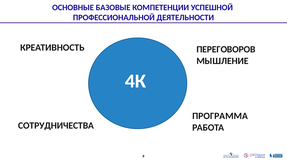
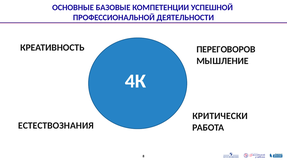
ПРОГРАММА: ПРОГРАММА -> КРИТИЧЕСКИ (220, 116)
СОТРУДНИЧЕСТВА: СОТРУДНИЧЕСТВА -> ЕСТЕСТВОЗНАНИЯ (56, 126)
